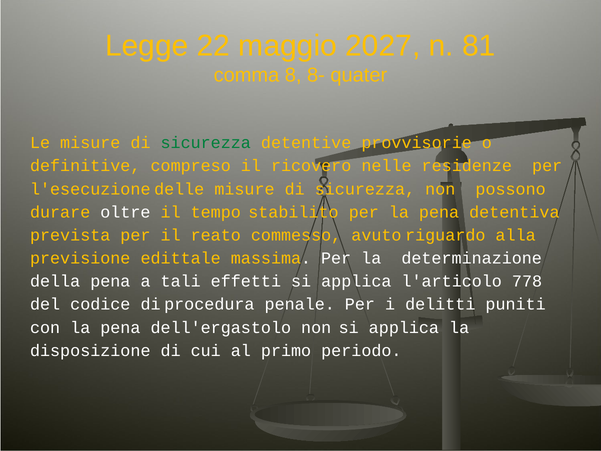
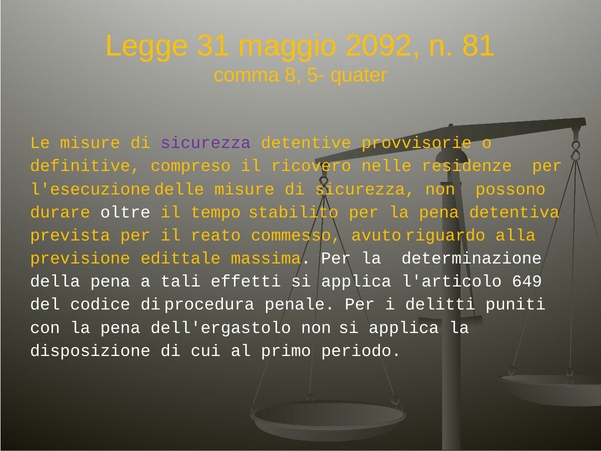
22: 22 -> 31 (213, 46)
2027: 2027 -> 2092 (383, 46)
8-: 8- -> 5- (316, 75)
sicurezza colour: green -> purple (206, 143)
778: 778 -> 649 (527, 281)
